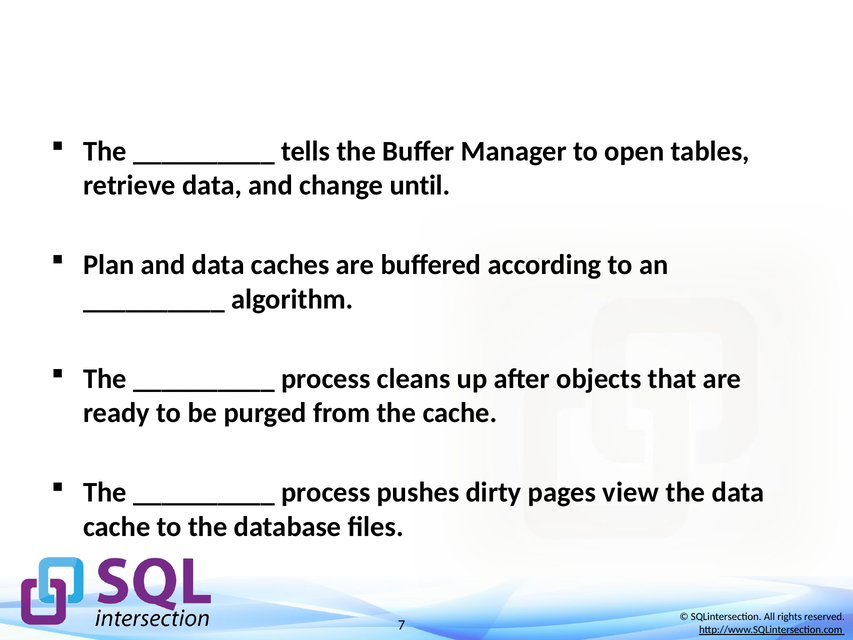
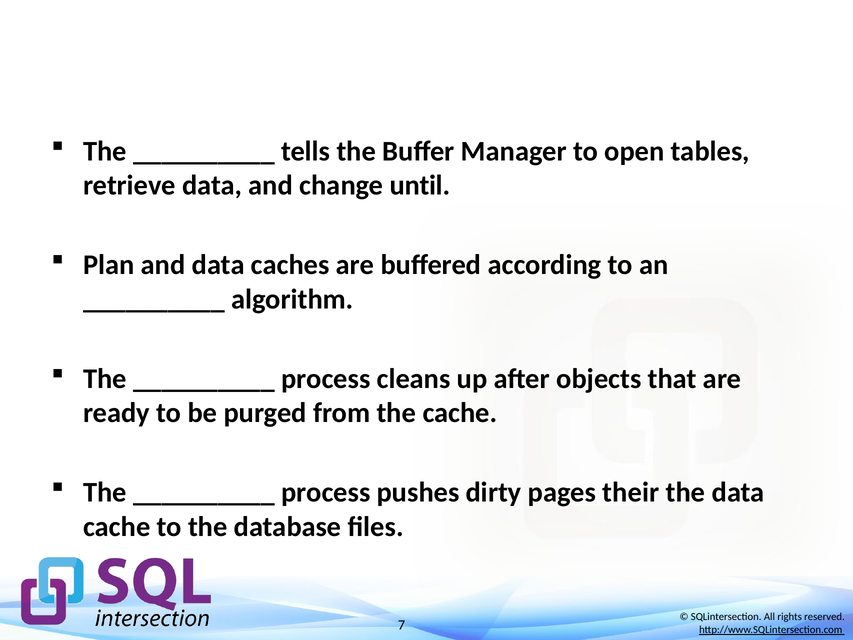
view: view -> their (631, 492)
